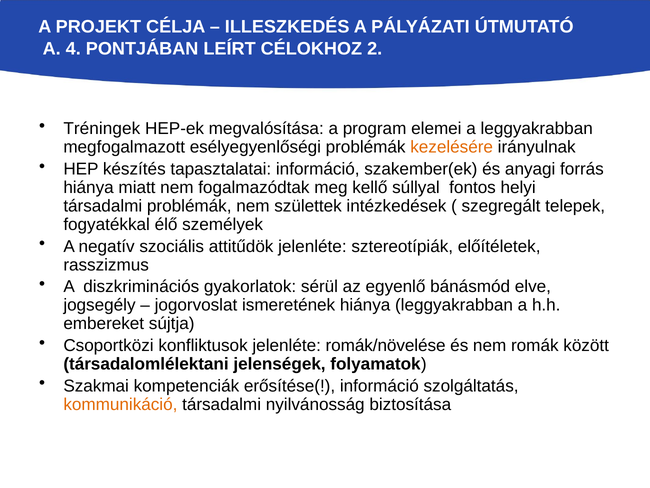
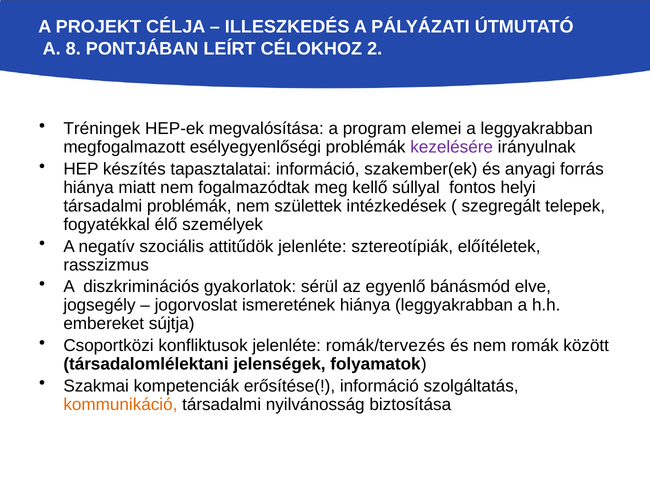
4: 4 -> 8 (73, 49)
kezelésére colour: orange -> purple (452, 147)
romák/növelése: romák/növelése -> romák/tervezés (385, 345)
